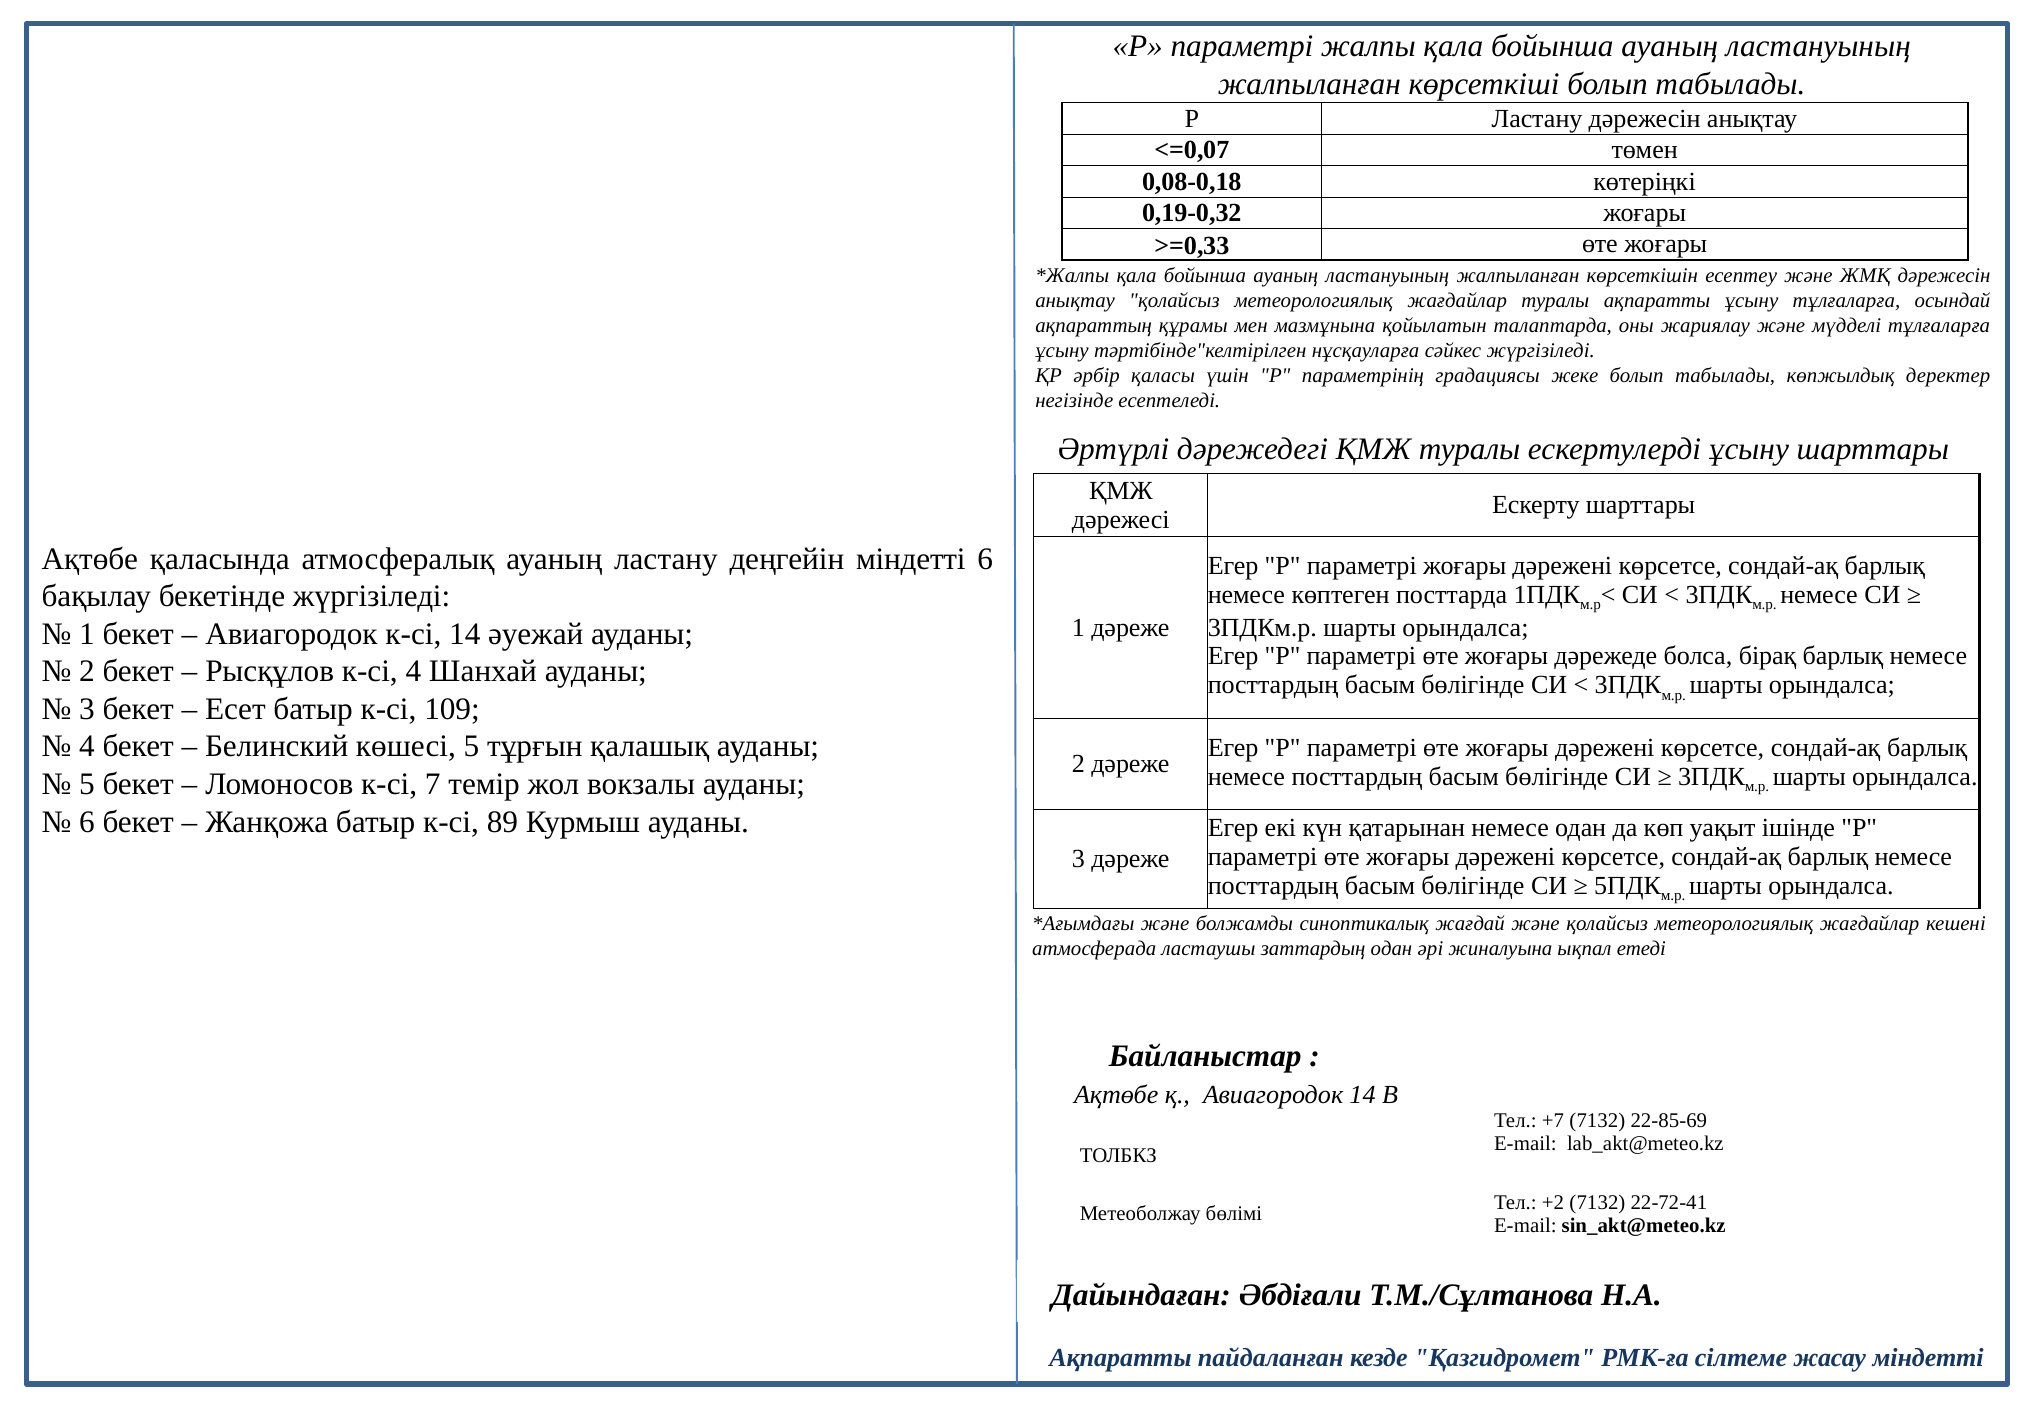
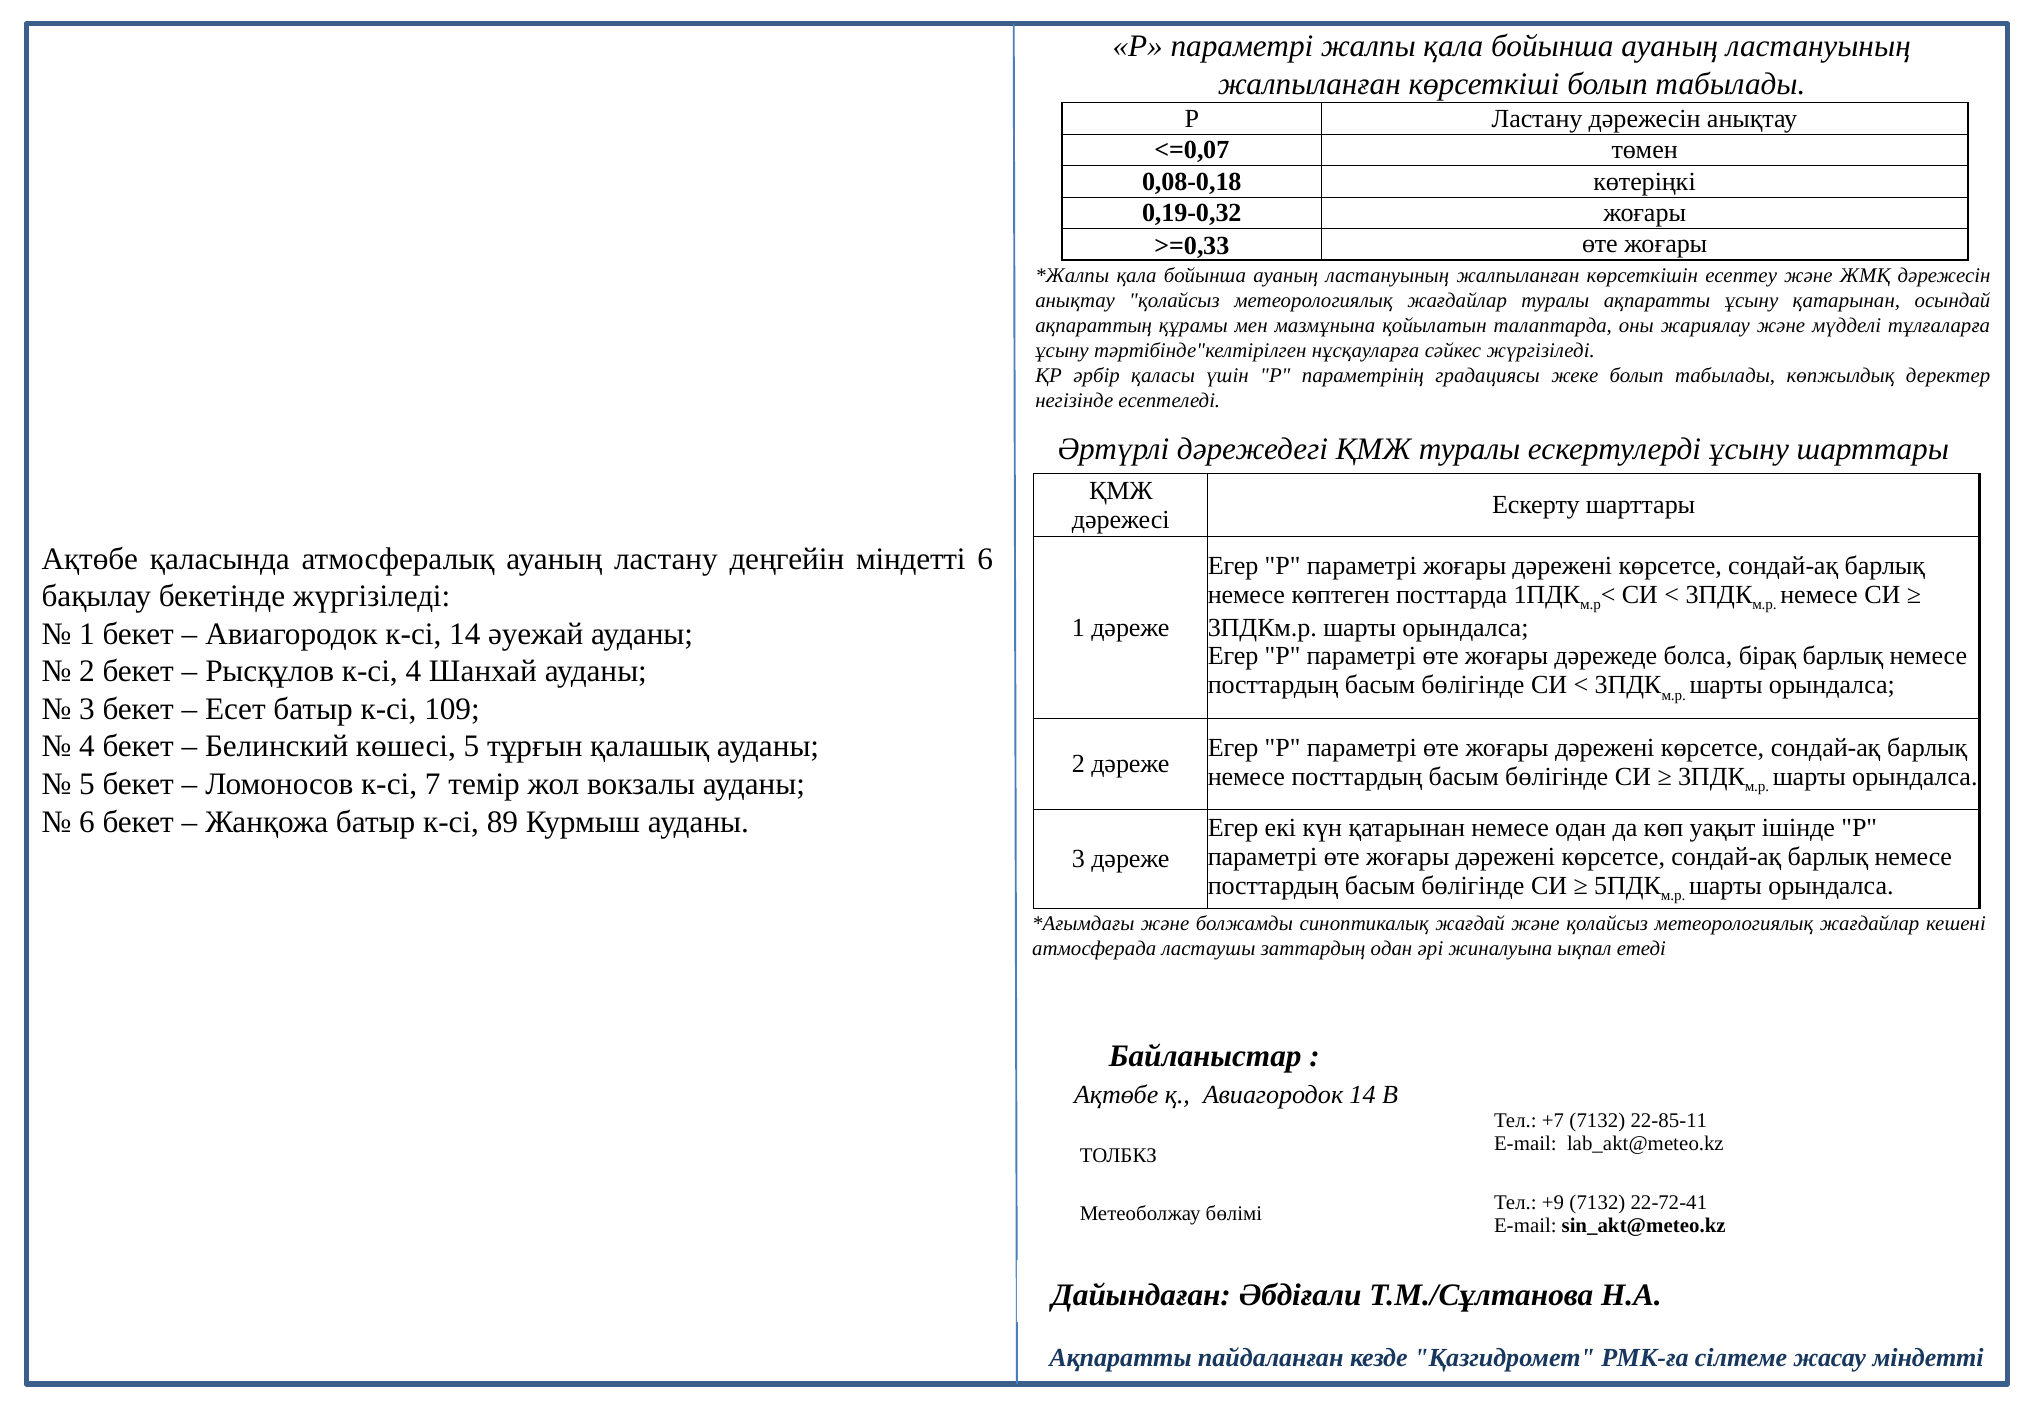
ұсыну тұлғаларға: тұлғаларға -> қатарынан (1846, 301)
22-85-69: 22-85-69 -> 22-85-11 (1669, 1121)
+2: +2 -> +9 (1553, 1202)
